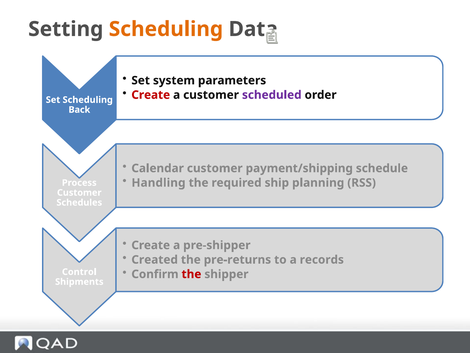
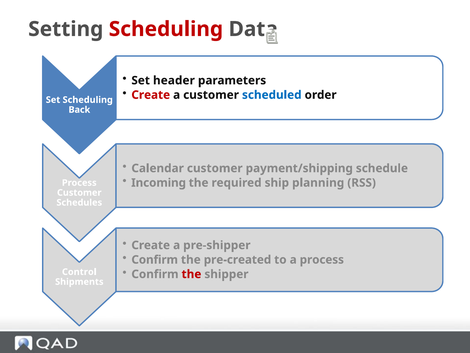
Scheduling colour: orange -> red (166, 29)
system: system -> header (174, 80)
scheduled colour: purple -> blue (272, 95)
Handling: Handling -> Incoming (159, 183)
Created: Created -> Confirm (155, 259)
pre-returns: pre-returns -> pre-created (237, 259)
a records: records -> process (322, 259)
